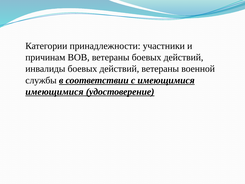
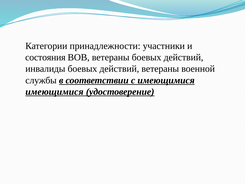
причинам: причинам -> состояния (45, 57)
